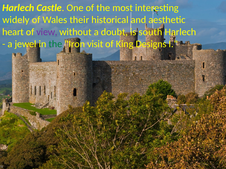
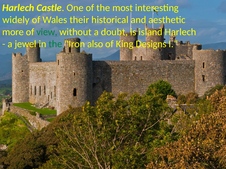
heart: heart -> more (13, 32)
view colour: purple -> green (47, 32)
south: south -> island (151, 32)
visit: visit -> also (95, 44)
